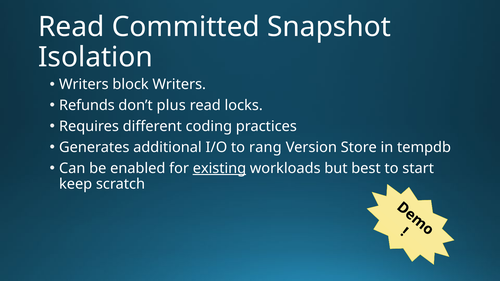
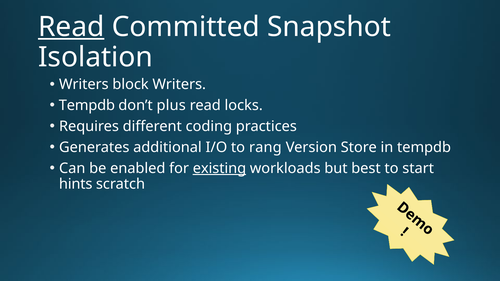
Read underline: none -> present (71, 27)
Refunds: Refunds -> Tempdb (87, 106)
keep: keep -> hints (76, 184)
